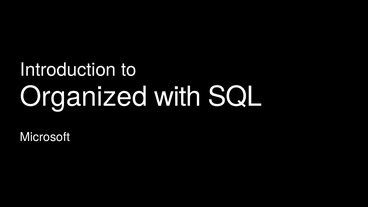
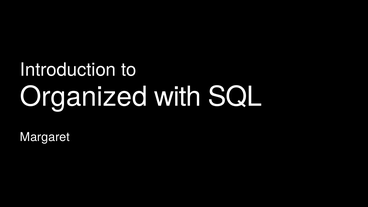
Microsoft: Microsoft -> Margaret (45, 137)
